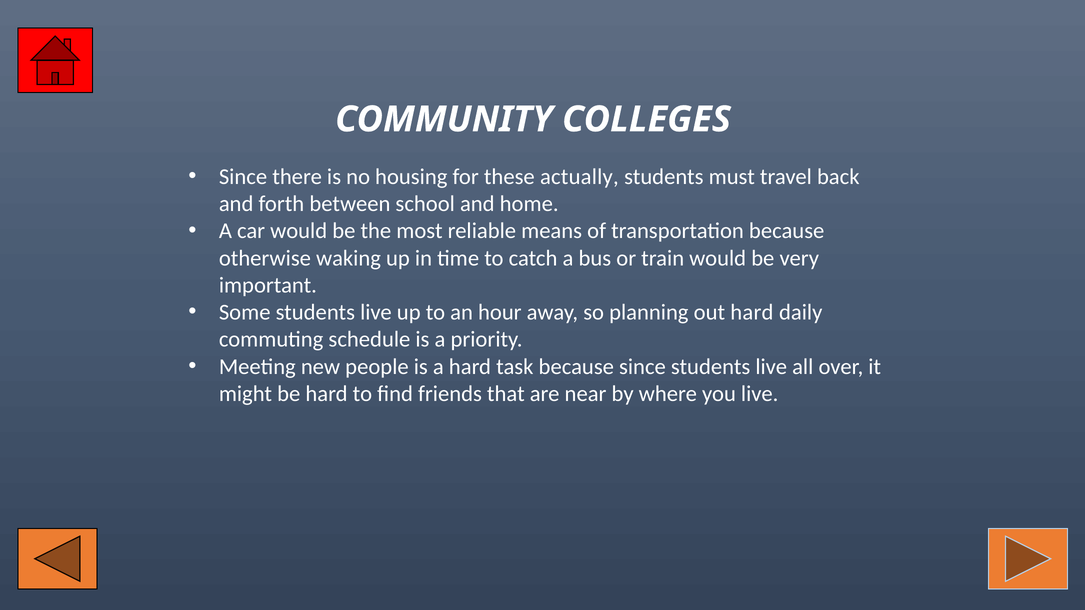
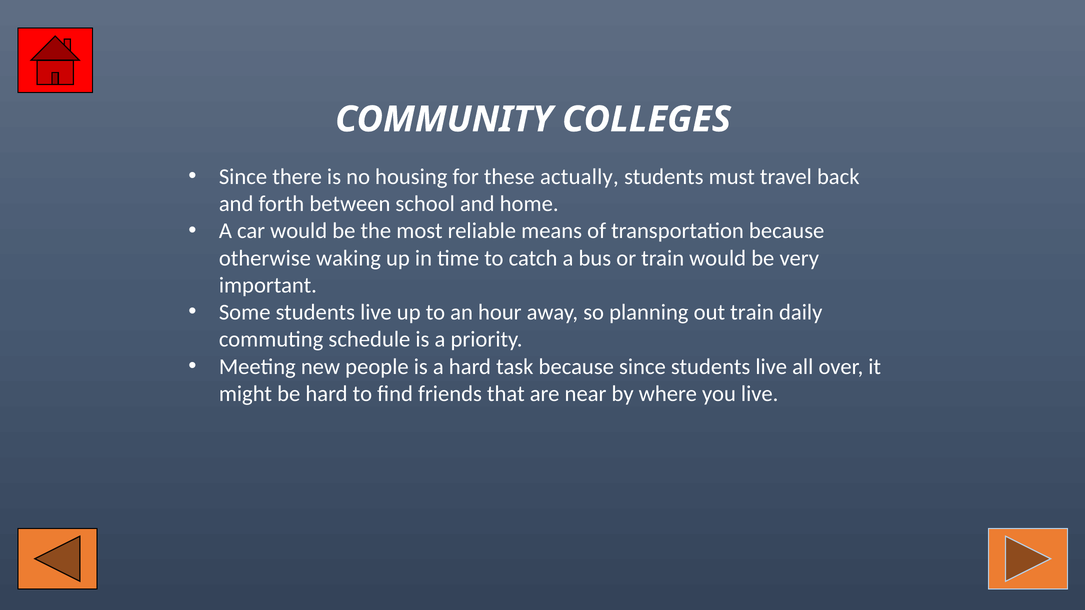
out hard: hard -> train (752, 312)
